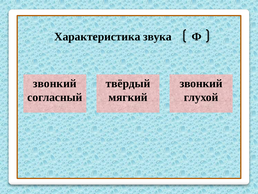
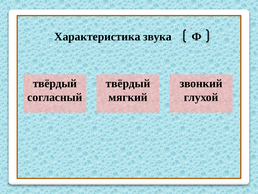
звонкий: звонкий -> твёрдый (55, 83)
